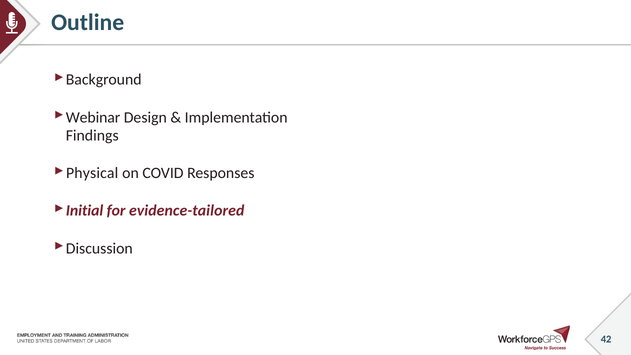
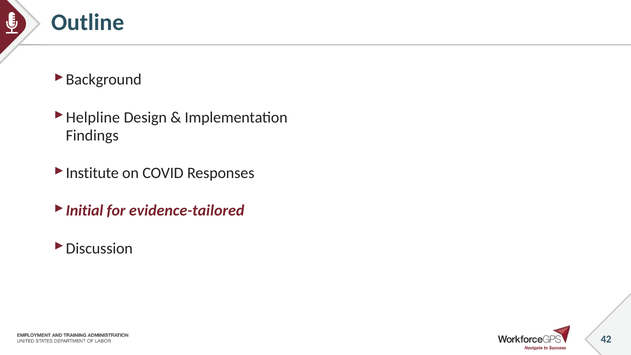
Webinar: Webinar -> Helpline (93, 117)
Physical: Physical -> Institute (92, 173)
